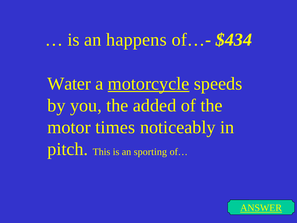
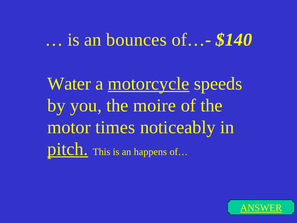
happens: happens -> bounces (136, 40)
$434: $434 -> $140 (234, 40)
added: added -> moire (155, 105)
pitch underline: none -> present (68, 149)
sporting: sporting -> happens (150, 152)
